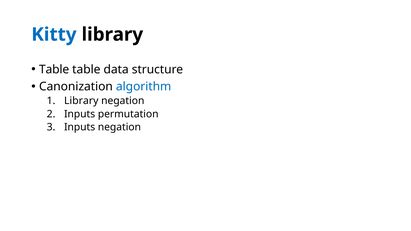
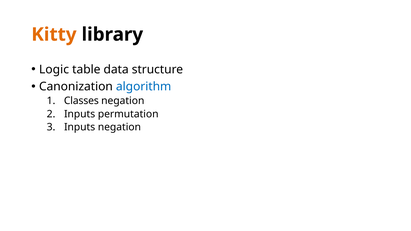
Kitty colour: blue -> orange (54, 35)
Table: Table -> Logic (54, 69)
Library: Library -> Classes (81, 101)
